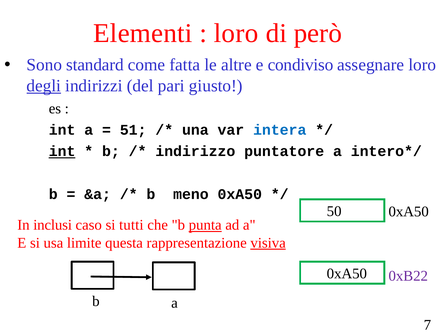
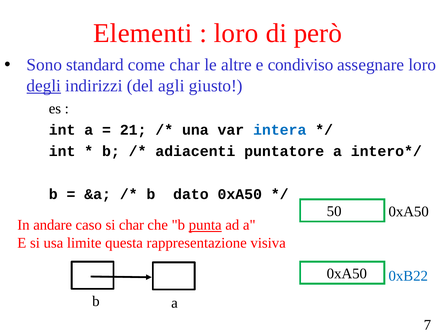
come fatta: fatta -> char (185, 65)
pari: pari -> agli (171, 86)
51: 51 -> 21 (133, 130)
int underline: present -> none (62, 151)
indirizzo: indirizzo -> adiacenti (195, 151)
meno: meno -> dato (191, 194)
inclusi: inclusi -> andare (53, 225)
si tutti: tutti -> char (131, 225)
visiva underline: present -> none (268, 243)
0xB22 colour: purple -> blue (408, 276)
